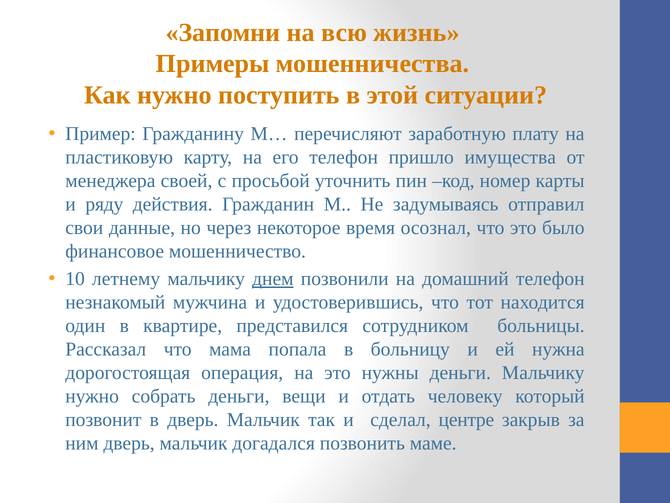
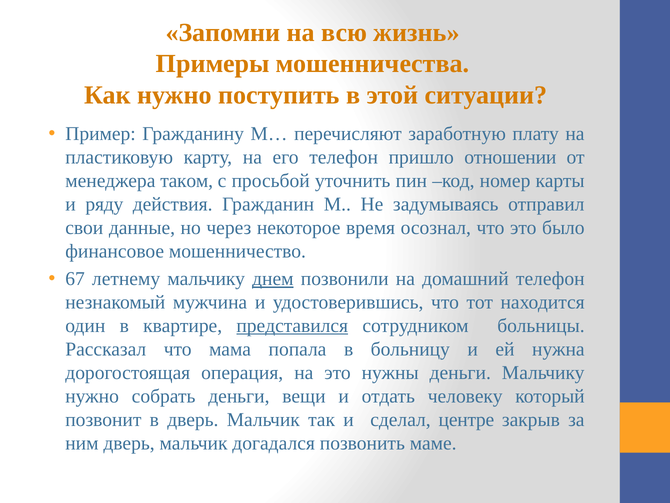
имущества: имущества -> отношении (510, 157)
своей: своей -> таком (187, 181)
10: 10 -> 67 (75, 278)
представился underline: none -> present (292, 325)
